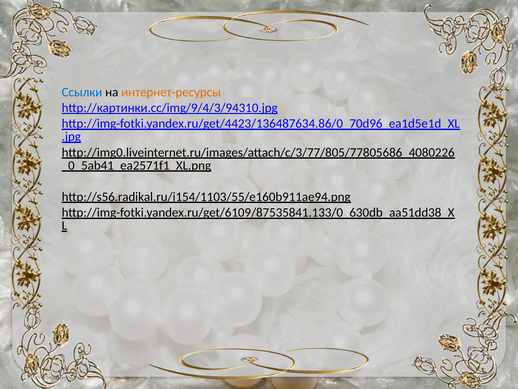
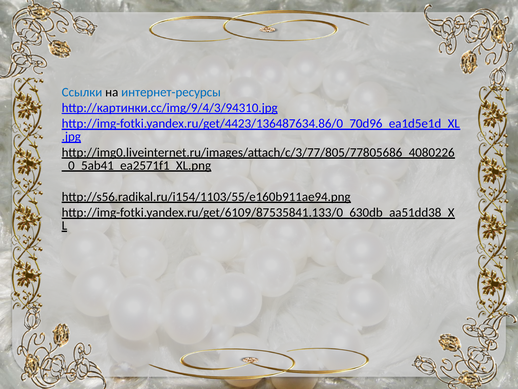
интернет-ресурсы colour: orange -> blue (171, 92)
